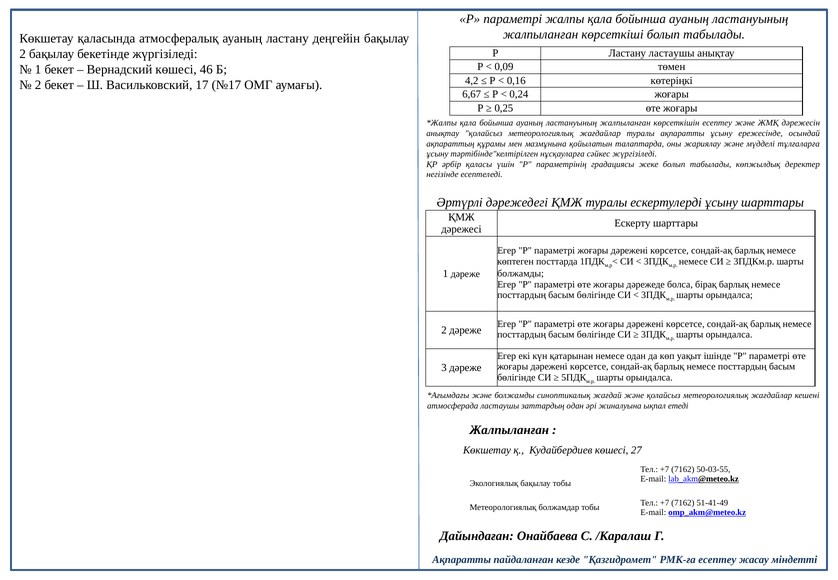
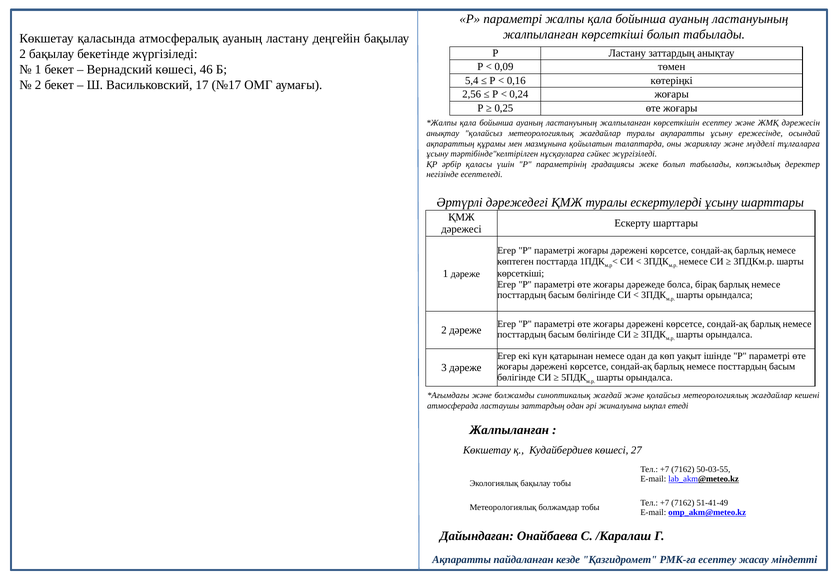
Ластану ластаушы: ластаушы -> заттардың (672, 53)
4,2: 4,2 -> 5,4 (472, 80)
6,67: 6,67 -> 2,56 (472, 94)
болжамды: болжамды -> көрсеткіші (521, 274)
